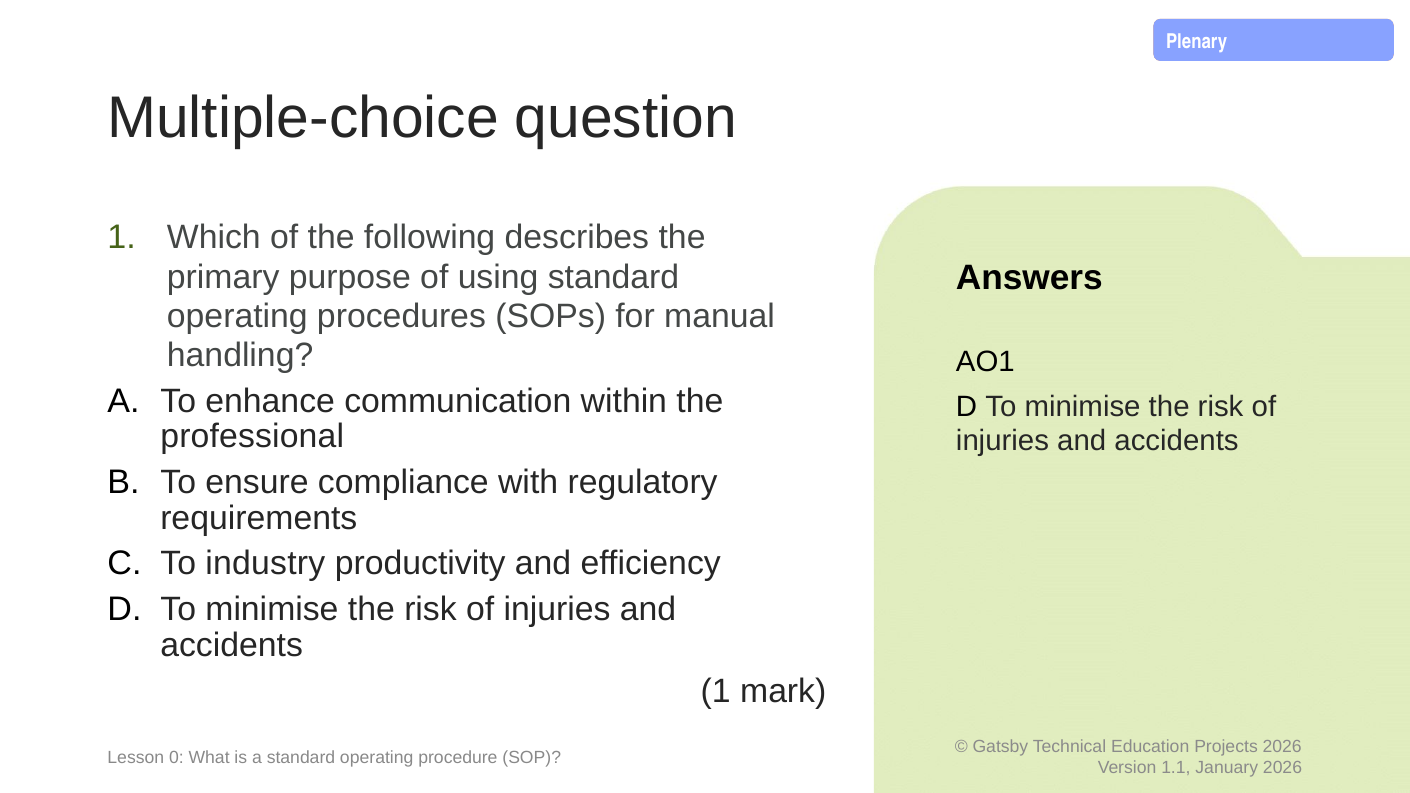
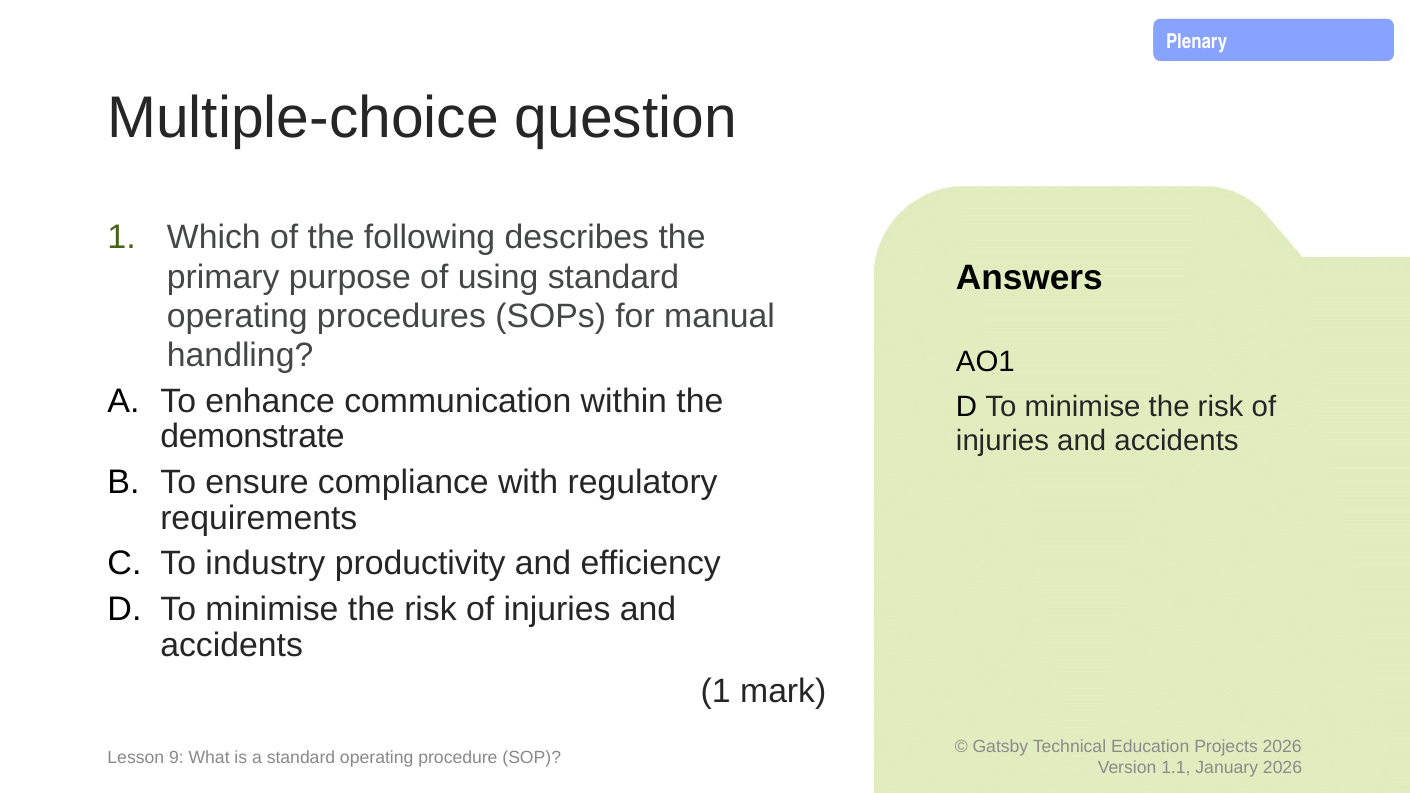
professional: professional -> demonstrate (252, 437)
0: 0 -> 9 (176, 758)
